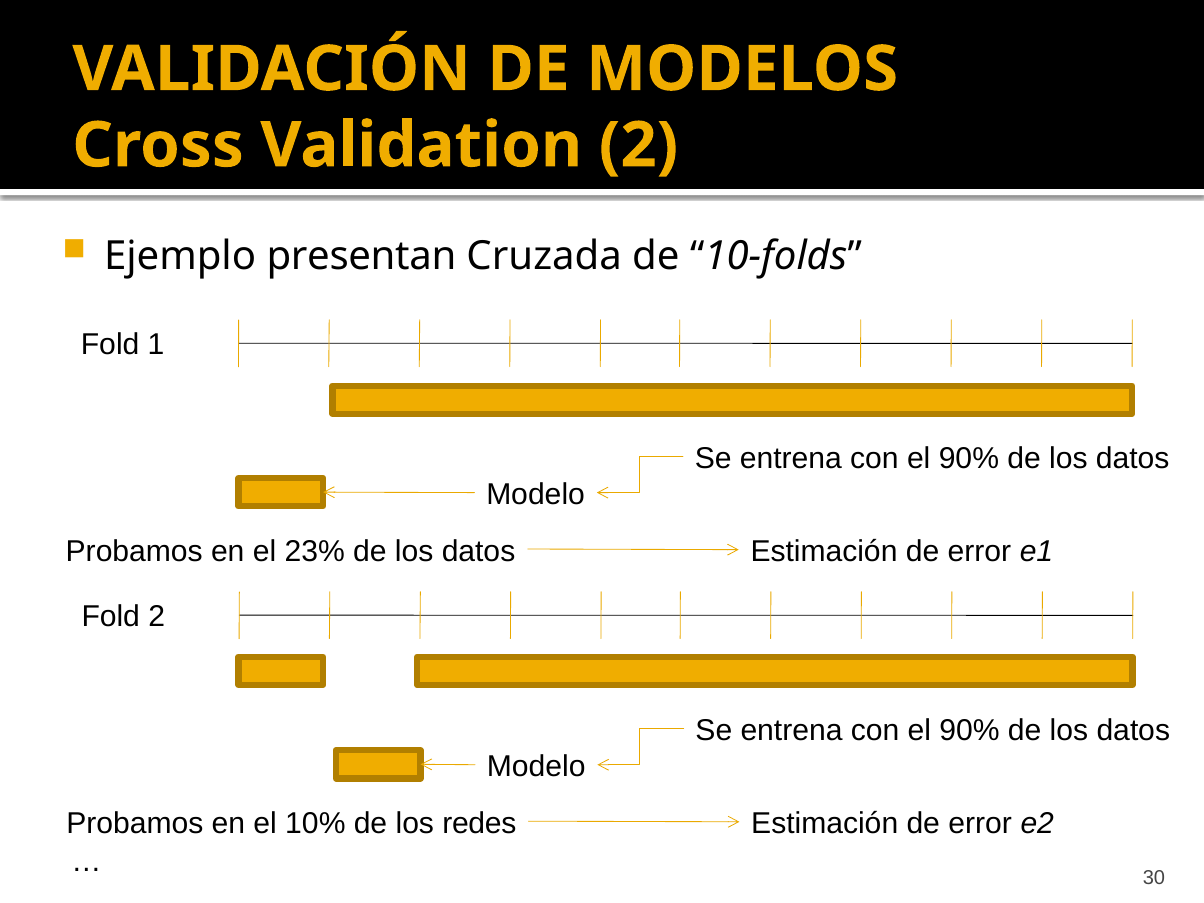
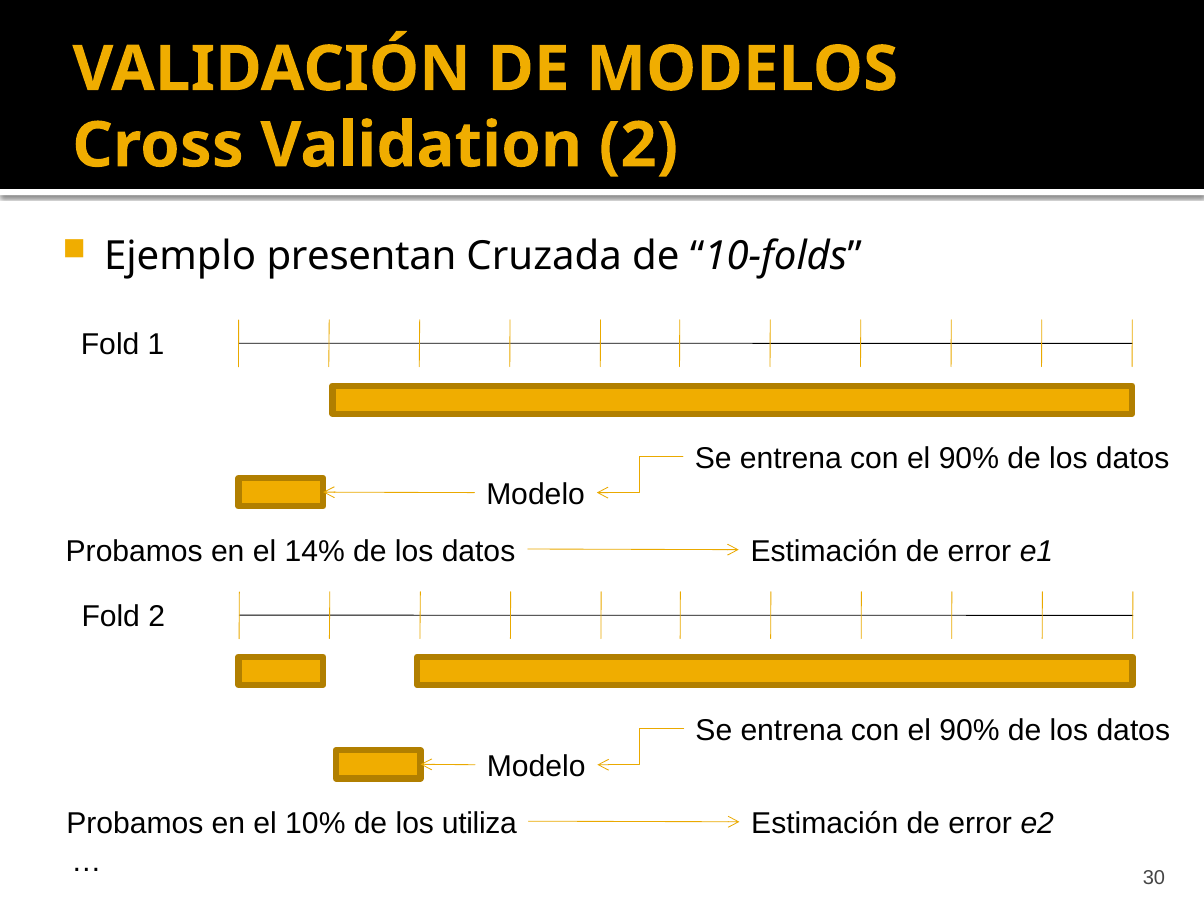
23%: 23% -> 14% (315, 551)
redes: redes -> utiliza (479, 823)
